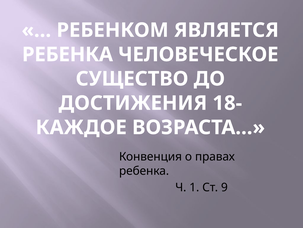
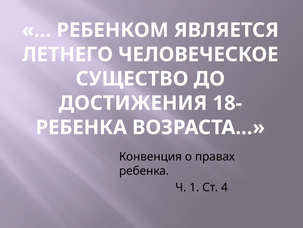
РЕБЕНКА: РЕБЕНКА -> ЛЕТНЕГО (67, 54)
КАЖДОЕ: КАЖДОЕ -> РЕБЕНКА (81, 127)
9: 9 -> 4 (224, 187)
